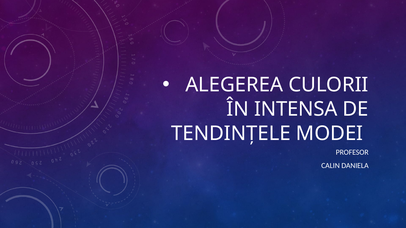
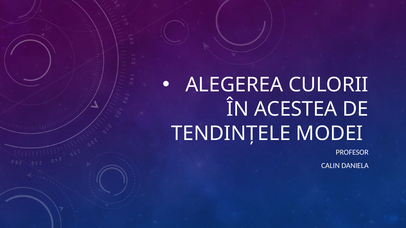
INTENSA: INTENSA -> ACESTEA (296, 109)
